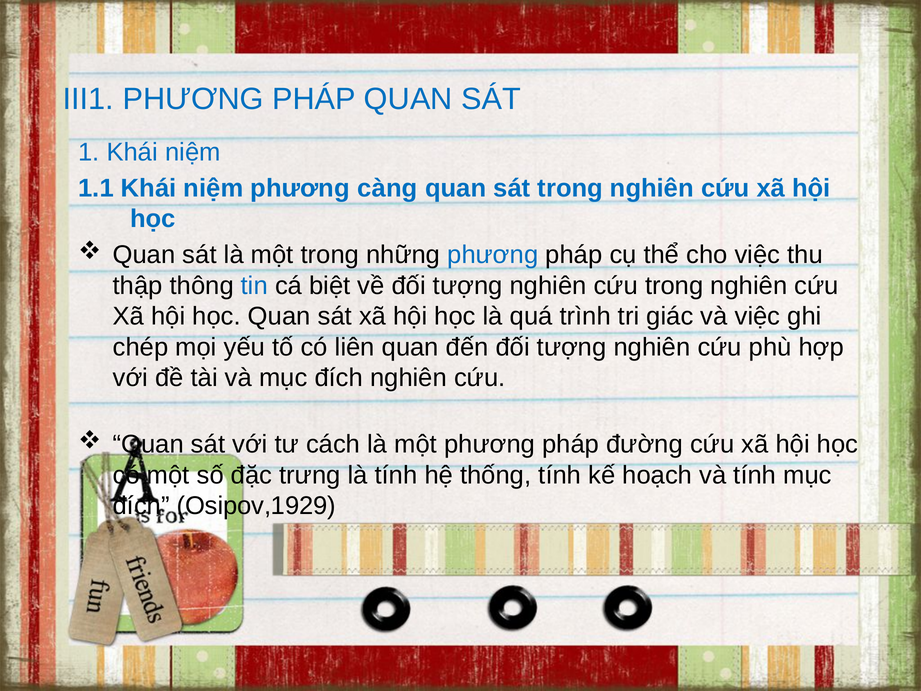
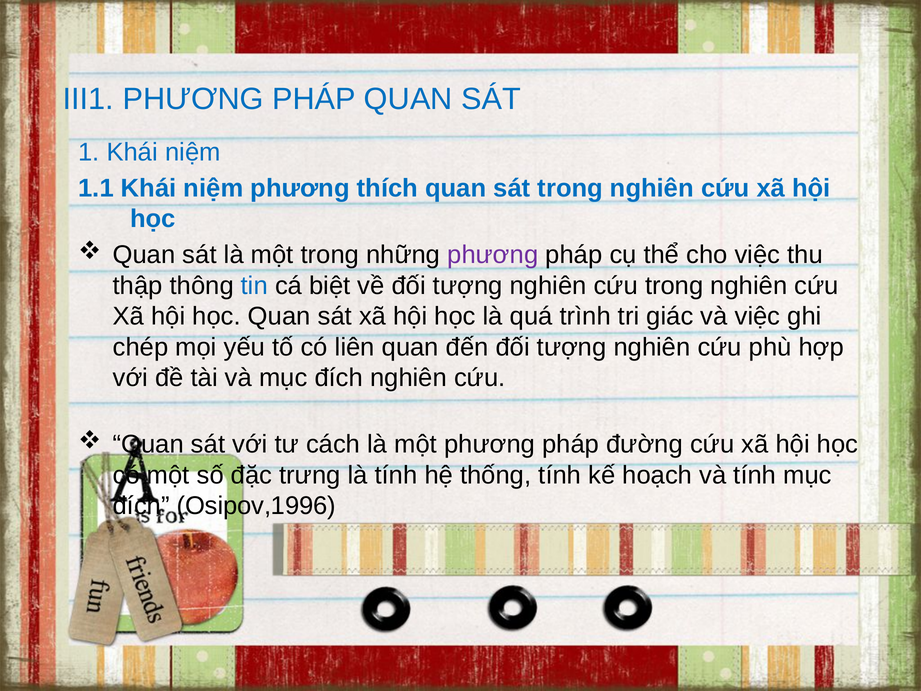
càng: càng -> thích (387, 188)
phương colour: blue -> purple (493, 255)
Osipov,1929: Osipov,1929 -> Osipov,1996 (256, 506)
